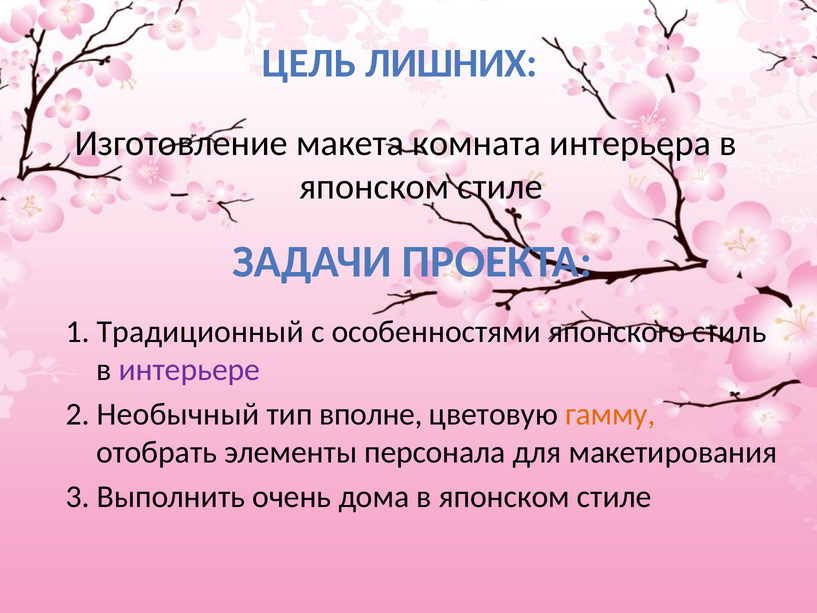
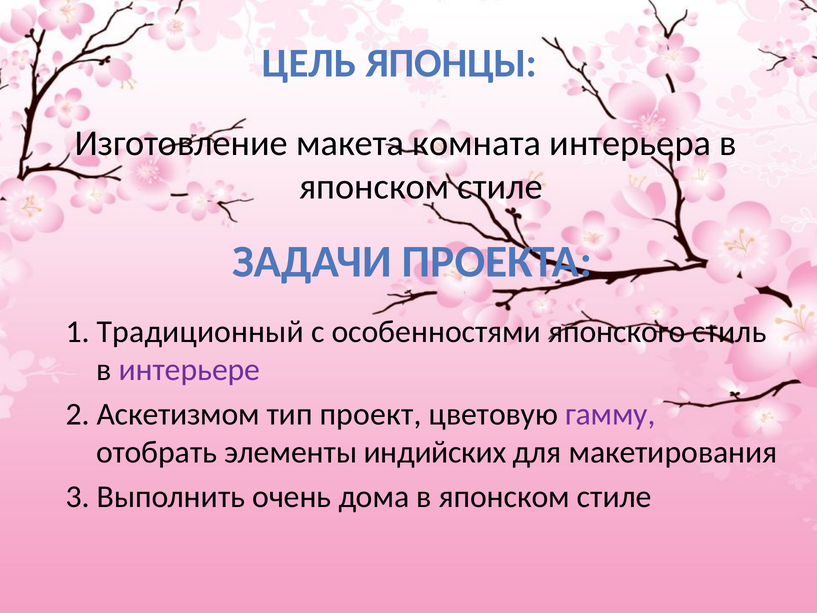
ЛИШНИХ: ЛИШНИХ -> ЯПОНЦЫ (451, 63)
Необычный: Необычный -> Аскетизмом (178, 414)
вполне: вполне -> проект (371, 414)
гамму colour: orange -> purple (610, 414)
персонала: персонала -> индийских (435, 452)
